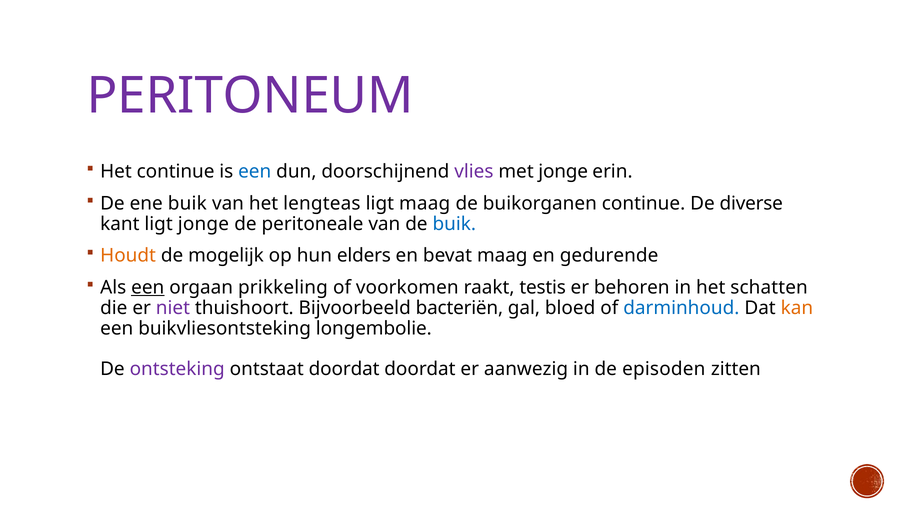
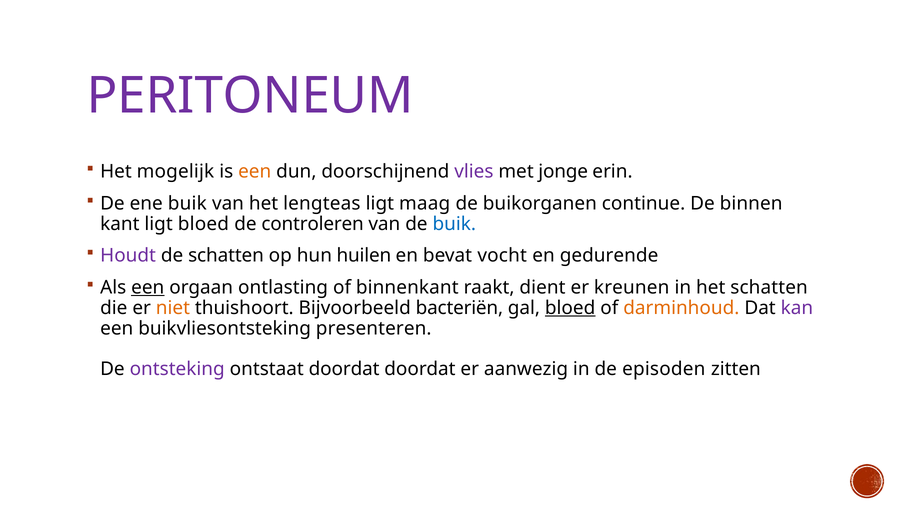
Het continue: continue -> mogelijk (175, 172)
een colour: blue -> orange (255, 172)
diverse: diverse -> binnen (751, 204)
ligt jonge: jonge -> bloed (203, 224)
peritoneale: peritoneale -> controleren (313, 224)
Houdt colour: orange -> purple (128, 256)
de mogelijk: mogelijk -> schatten (226, 256)
elders: elders -> huilen (364, 256)
bevat maag: maag -> vocht (502, 256)
prikkeling: prikkeling -> ontlasting (283, 288)
voorkomen: voorkomen -> binnenkant (407, 288)
testis: testis -> dient (542, 288)
behoren: behoren -> kreunen (632, 288)
niet colour: purple -> orange (173, 308)
bloed underline: none -> present (570, 308)
darminhoud colour: blue -> orange (681, 308)
kan colour: orange -> purple (797, 308)
longembolie: longembolie -> presenteren (374, 328)
